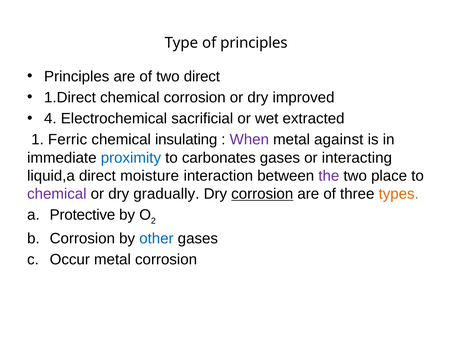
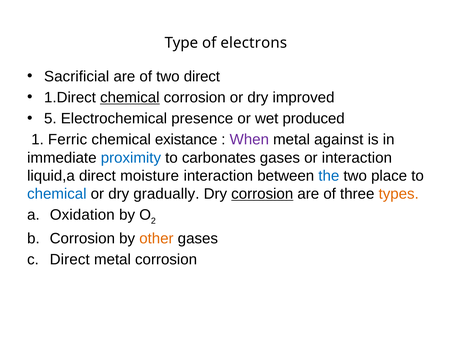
of principles: principles -> electrons (254, 43)
Principles: Principles -> Sacrificial (77, 76)
chemical underline: none -> present (130, 97)
4: 4 -> 5 (50, 119)
sacrificial: sacrificial -> presence (202, 119)
extracted: extracted -> produced (314, 119)
insulating: insulating -> existance (186, 140)
or interacting: interacting -> interaction (357, 158)
the colour: purple -> blue (329, 176)
chemical colour: purple -> blue (57, 194)
Protective: Protective -> Oxidation (82, 215)
other colour: blue -> orange (156, 239)
Occur: Occur -> Direct (70, 260)
